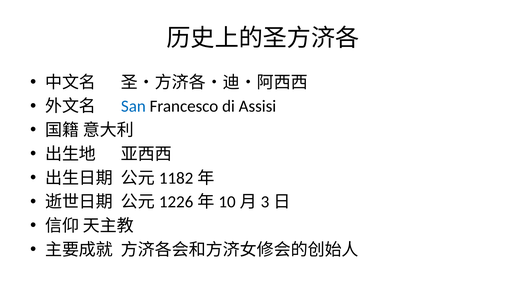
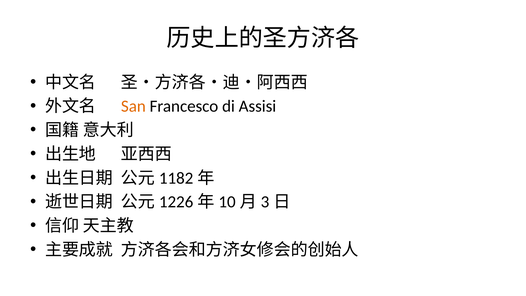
San colour: blue -> orange (133, 106)
